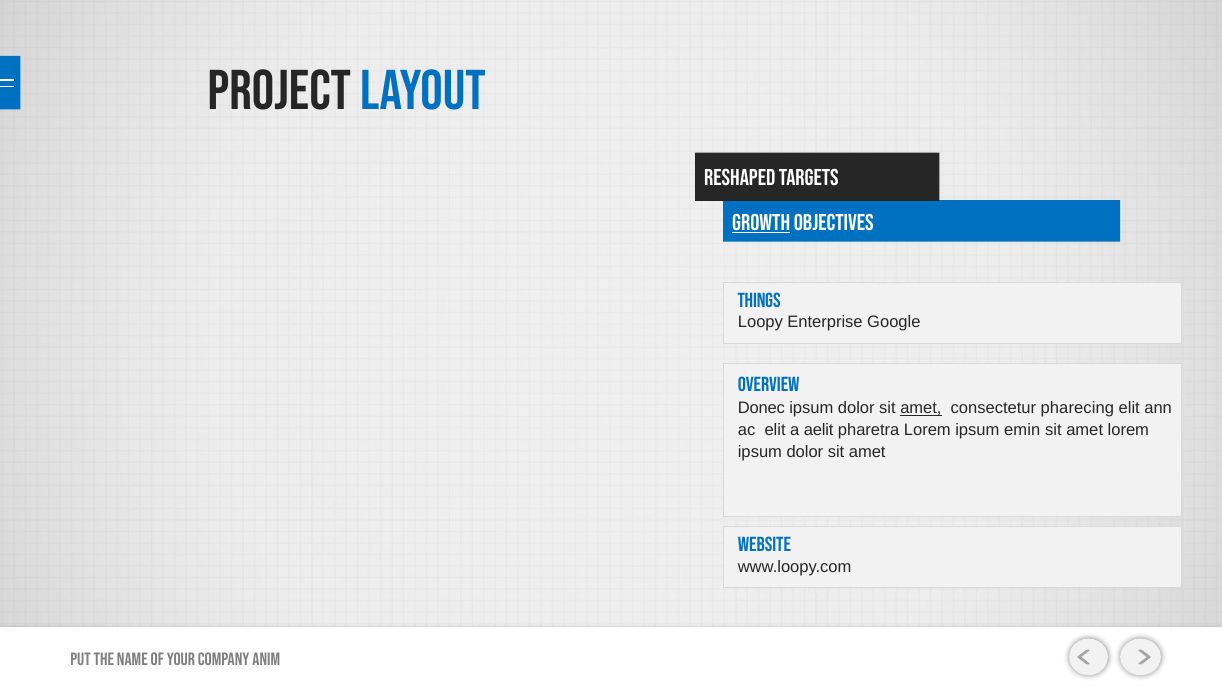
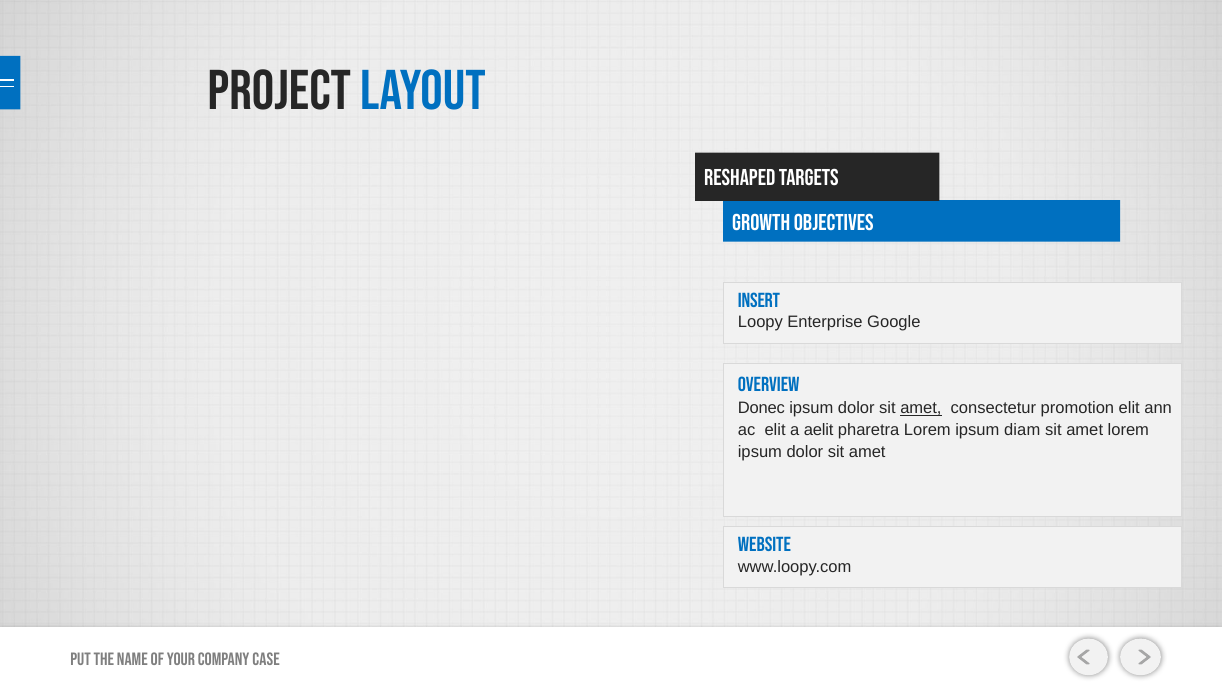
GROWTH underline: present -> none (761, 223)
THINGS: THINGS -> INSERT (759, 301)
pharecing: pharecing -> promotion (1077, 409)
emin: emin -> diam (1022, 430)
ANIM: ANIM -> CASE (266, 660)
